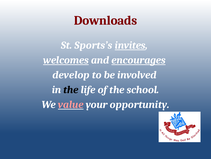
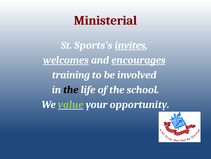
Downloads: Downloads -> Ministerial (106, 20)
develop: develop -> training (71, 75)
value colour: pink -> light green (71, 104)
